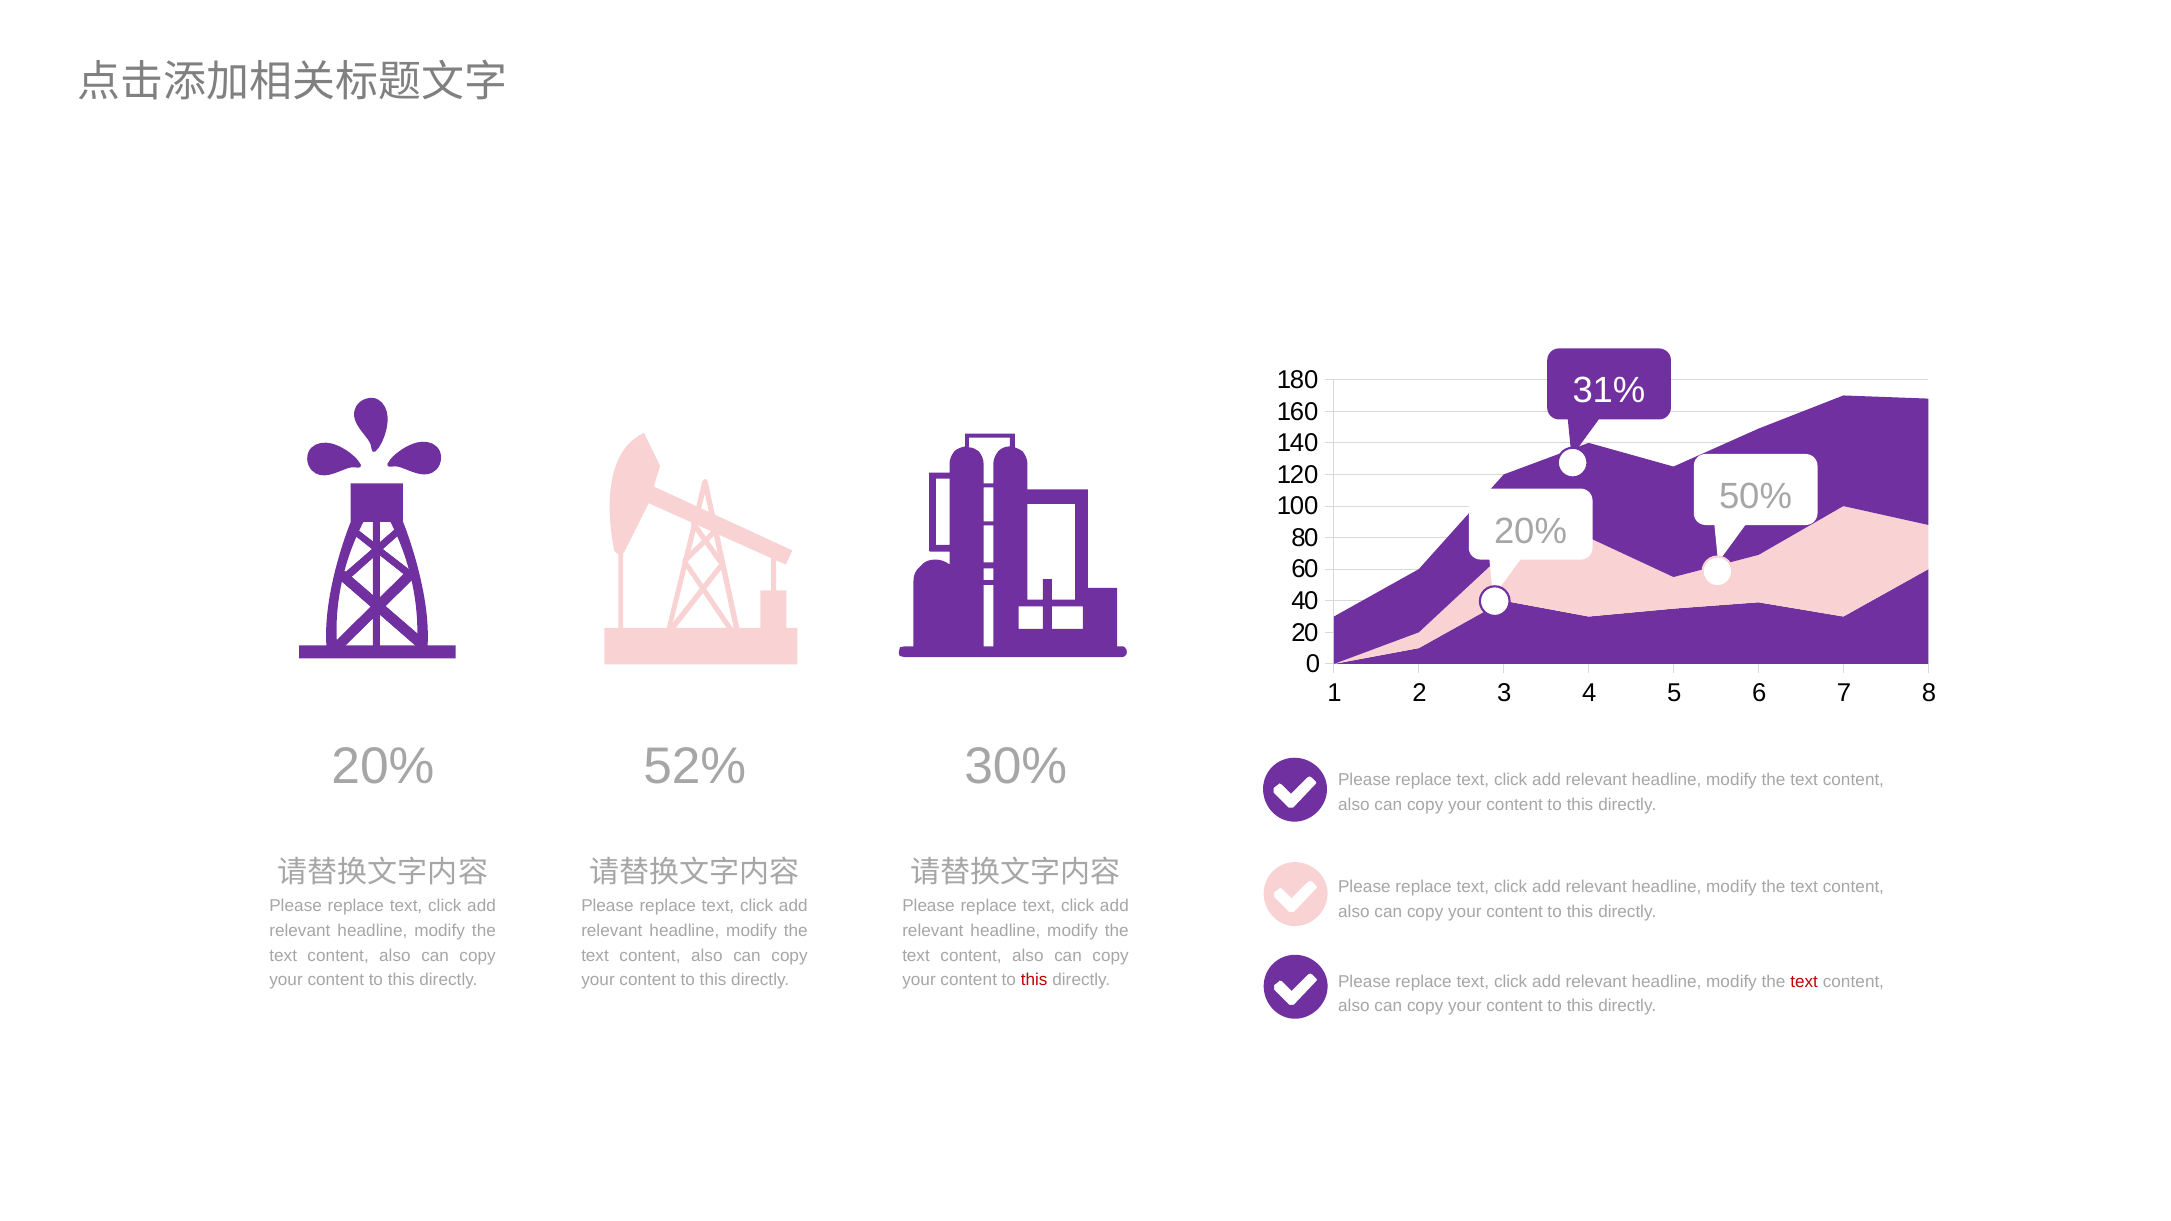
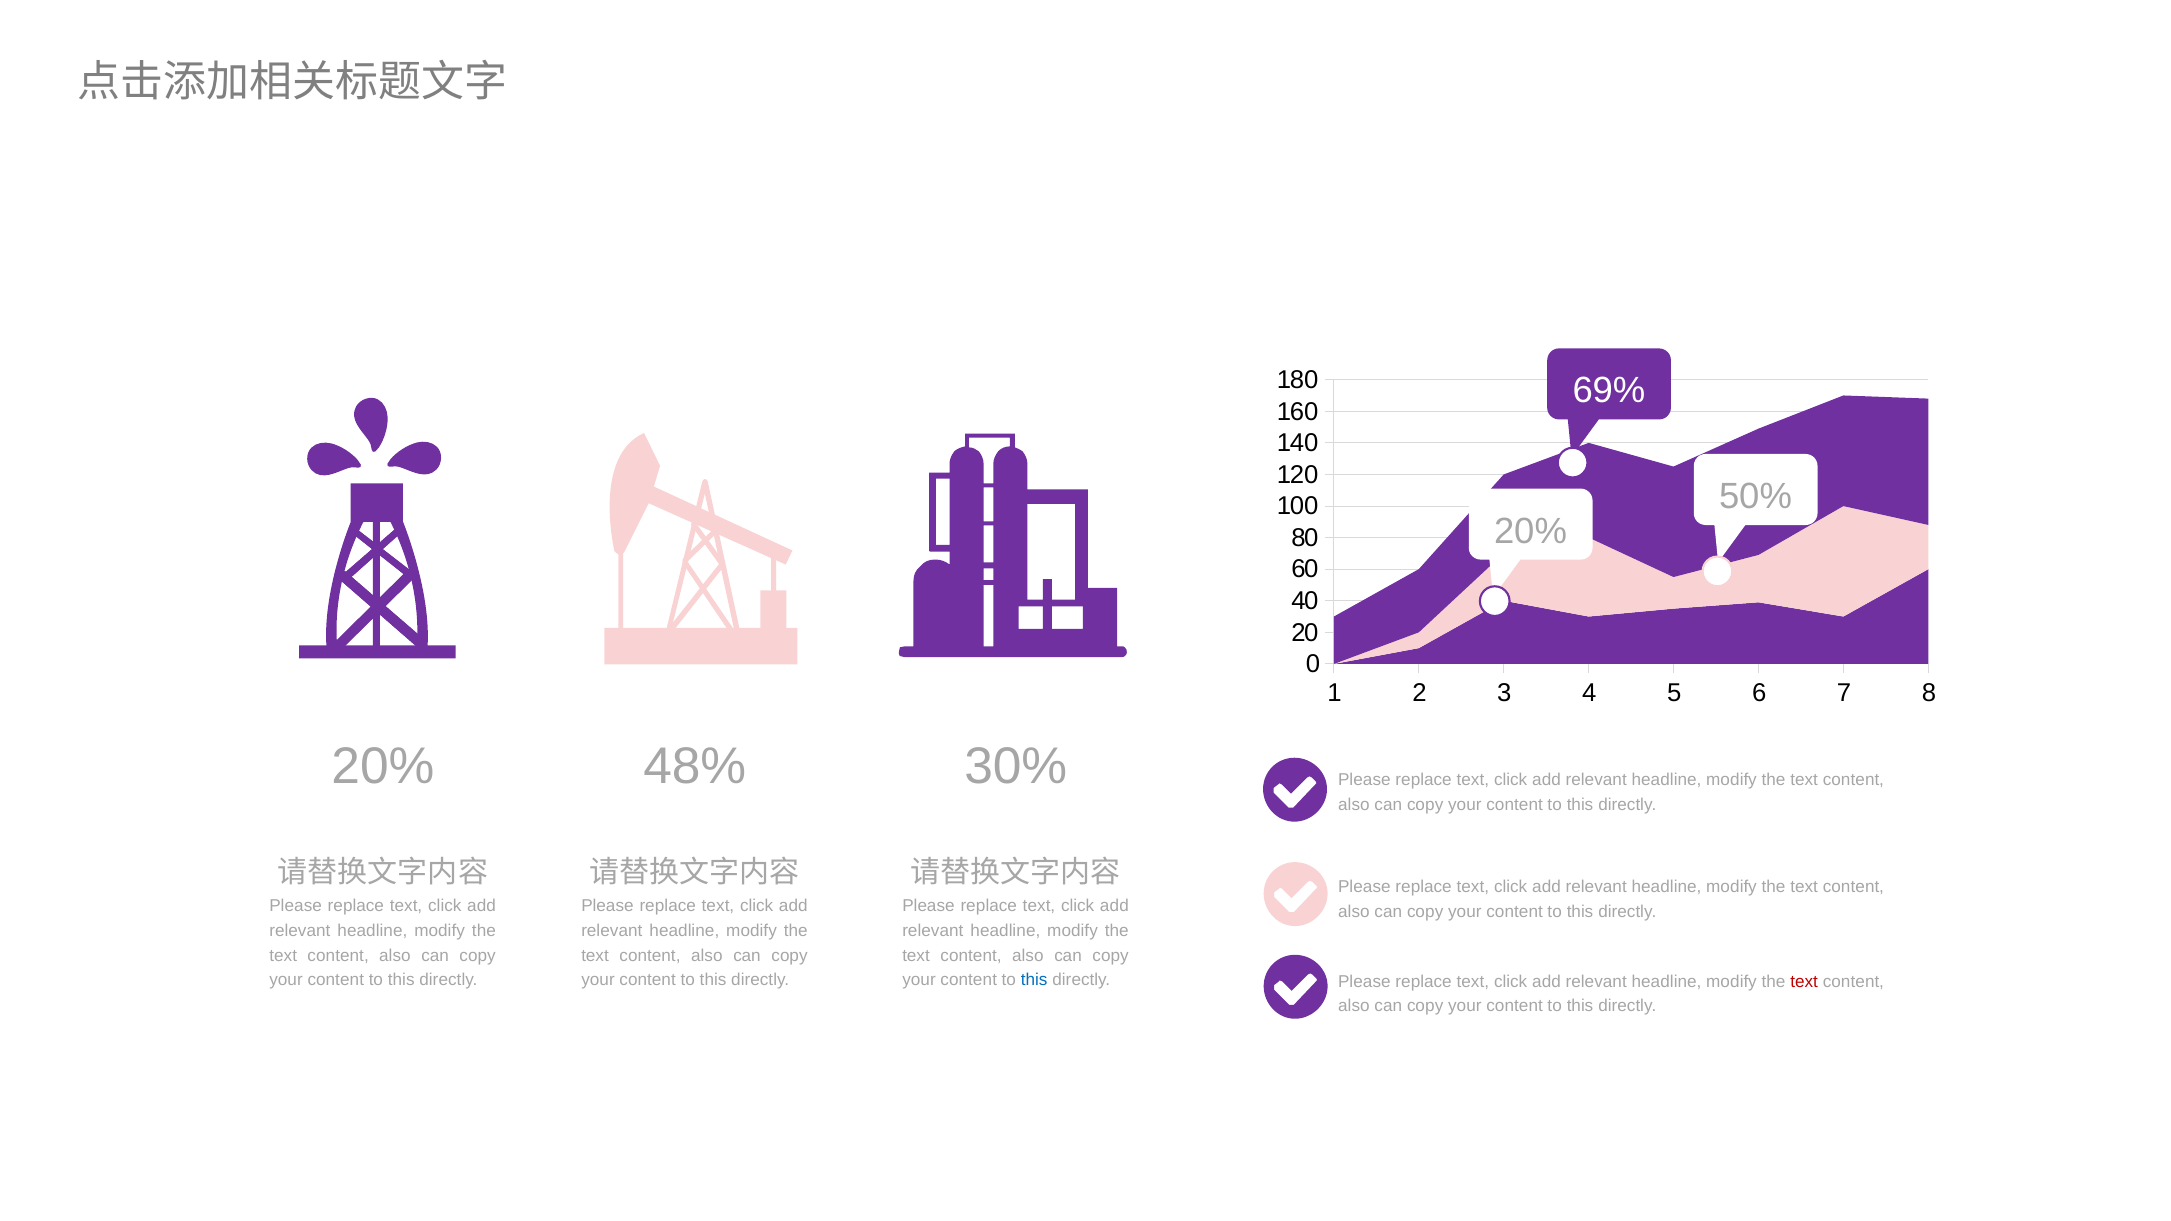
31%: 31% -> 69% (1609, 391)
52%: 52% -> 48% (695, 767)
this colour: red -> blue (1034, 980)
